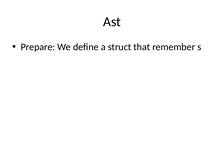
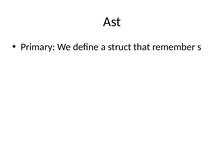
Prepare: Prepare -> Primary (38, 47)
